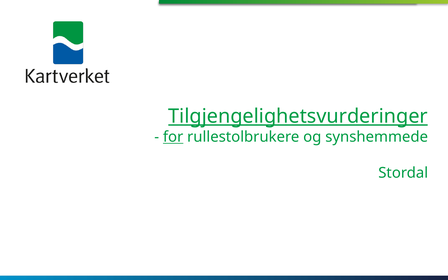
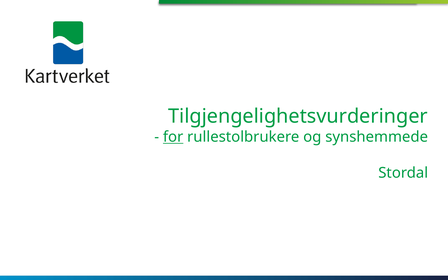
Tilgjengelighetsvurderinger underline: present -> none (298, 116)
